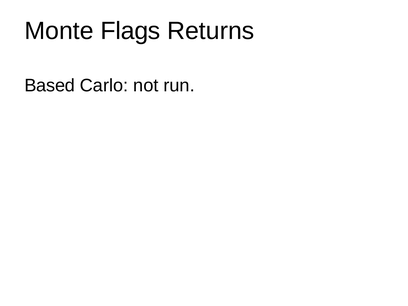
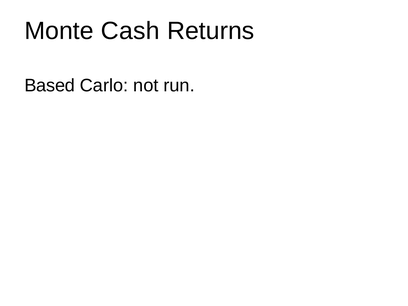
Flags: Flags -> Cash (130, 31)
